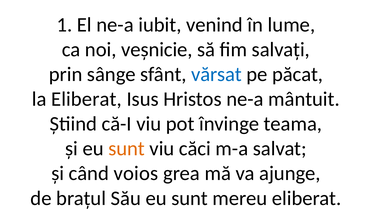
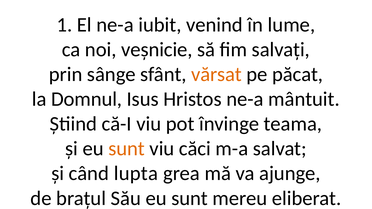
vărsat colour: blue -> orange (217, 74)
la Eliberat: Eliberat -> Domnul (87, 99)
voios: voios -> lupta (136, 174)
